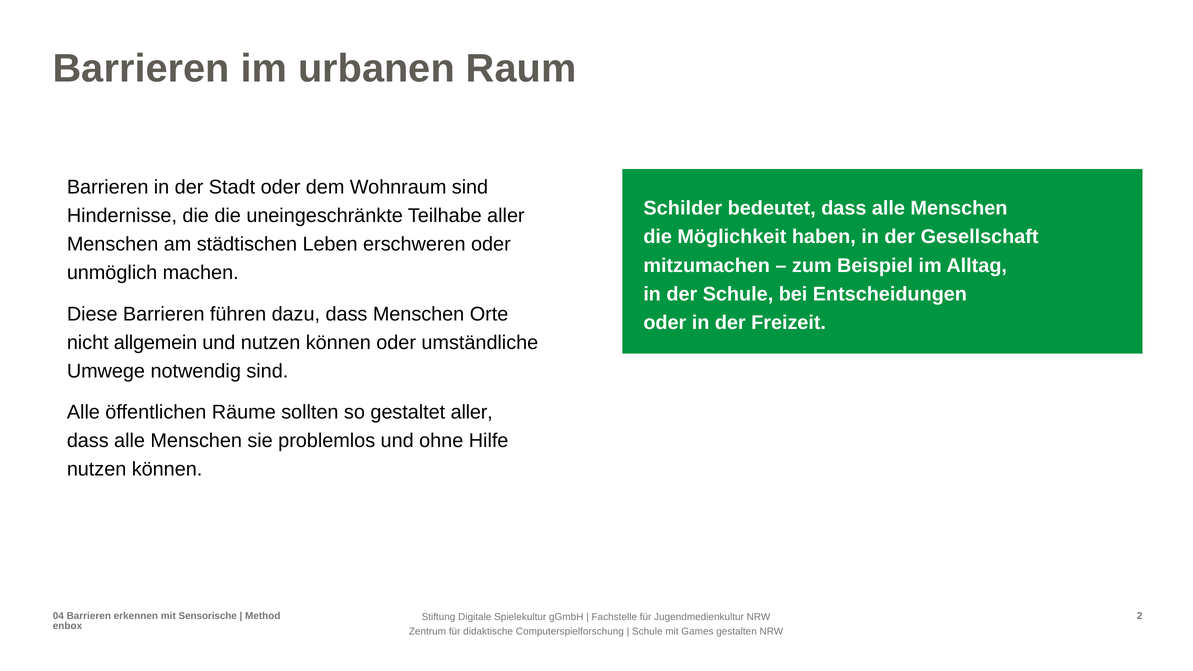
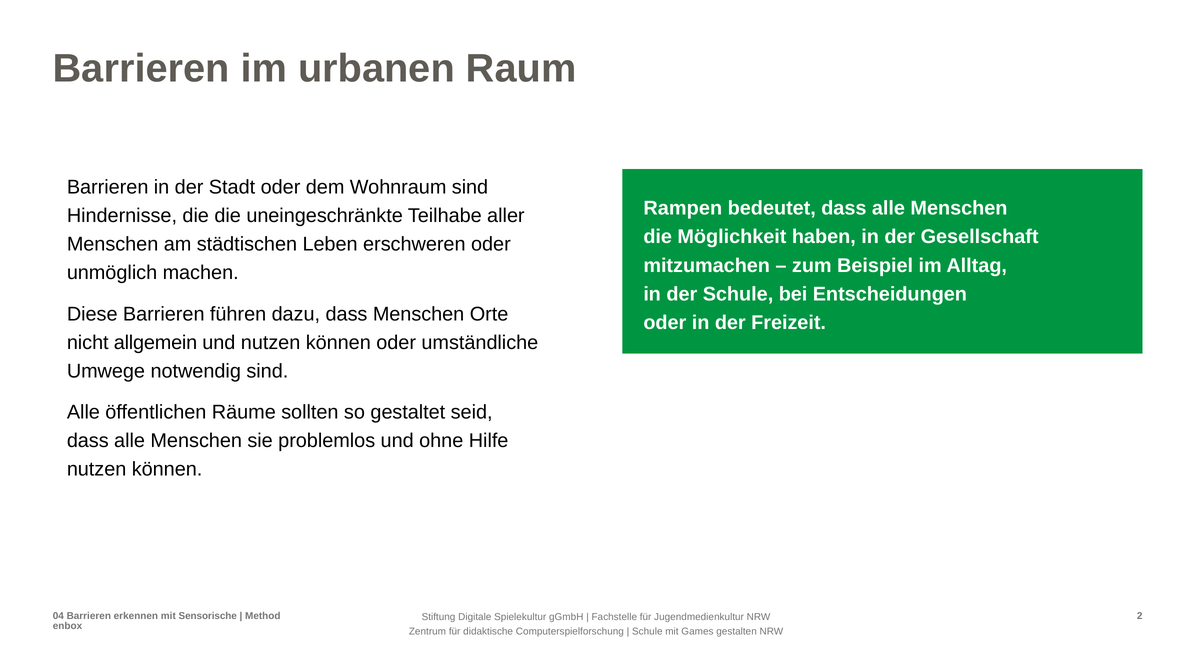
Schilder: Schilder -> Rampen (683, 208)
gestaltet aller: aller -> seid (472, 412)
